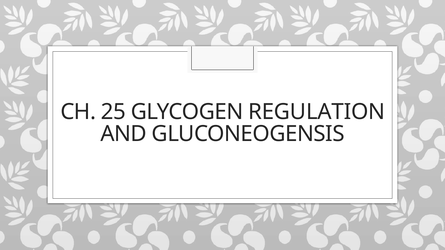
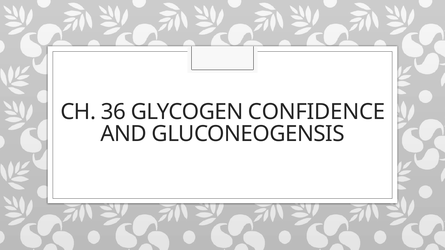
25: 25 -> 36 (113, 112)
REGULATION: REGULATION -> CONFIDENCE (317, 112)
